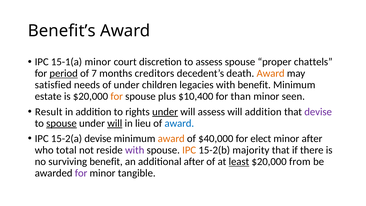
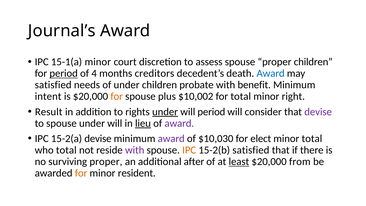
Benefit’s: Benefit’s -> Journal’s (62, 31)
proper chattels: chattels -> children (313, 62)
7: 7 -> 4 (94, 73)
Award colour: orange -> blue (271, 73)
legacies: legacies -> probate (197, 85)
estate: estate -> intent (48, 96)
$10,400: $10,400 -> $10,002 (196, 96)
for than: than -> total (241, 96)
seen: seen -> right (293, 96)
will assess: assess -> period (211, 112)
will addition: addition -> consider (263, 112)
spouse underline: present -> none (61, 123)
will underline: present -> none (115, 123)
lieu underline: none -> present (143, 123)
award colour: blue -> purple (179, 123)
award colour: orange -> purple (171, 139)
$40,000: $40,000 -> $10,030 (216, 139)
minor after: after -> total (312, 139)
15-2(b majority: majority -> satisfied (251, 150)
surviving benefit: benefit -> proper (106, 162)
for colour: purple -> orange (81, 173)
tangible: tangible -> resident (137, 173)
